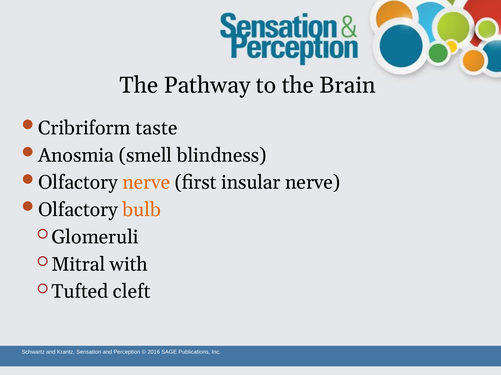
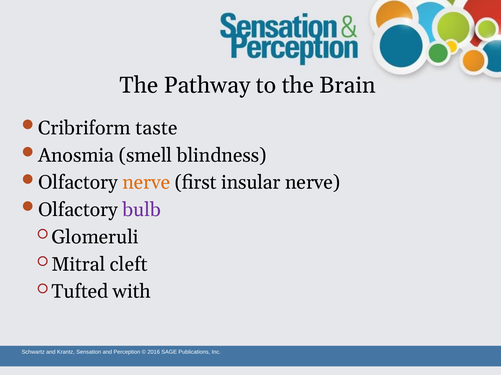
bulb colour: orange -> purple (142, 210)
with: with -> cleft (129, 265)
cleft: cleft -> with (132, 292)
